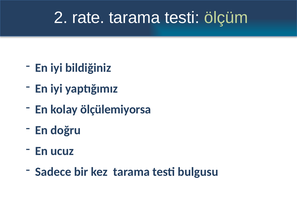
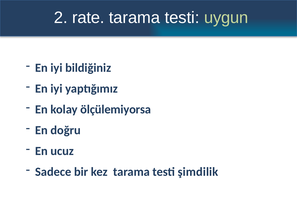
ölçüm: ölçüm -> uygun (226, 18)
bulgusu: bulgusu -> şimdilik (198, 172)
